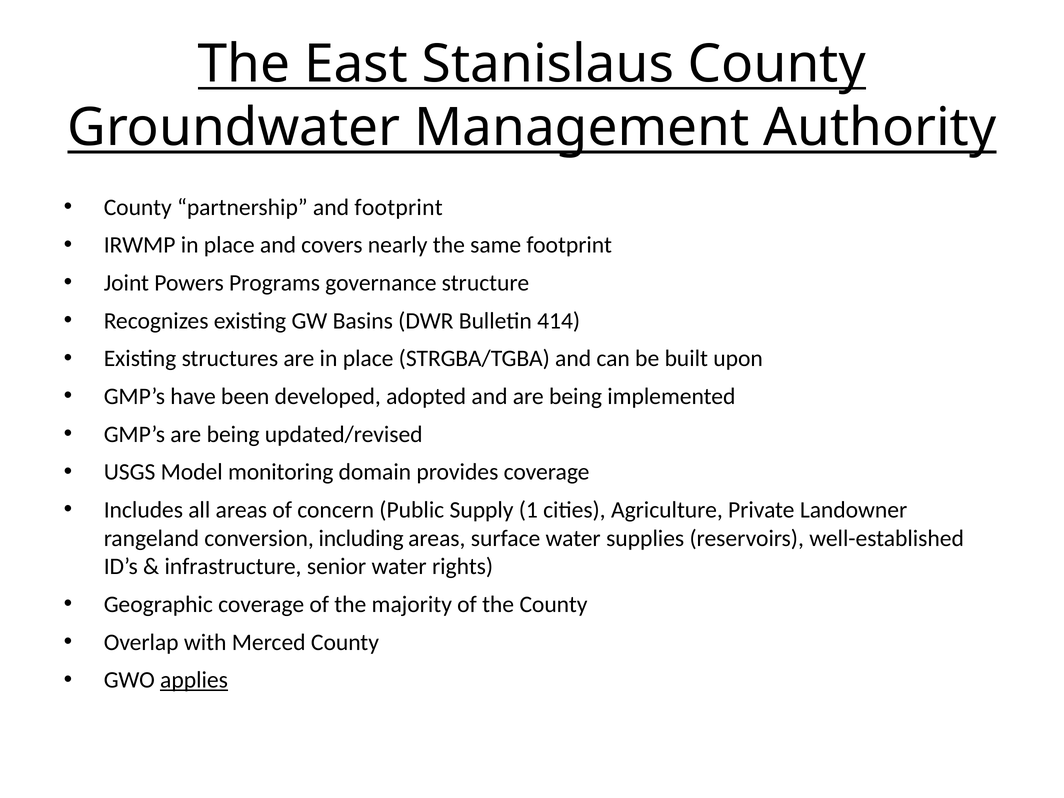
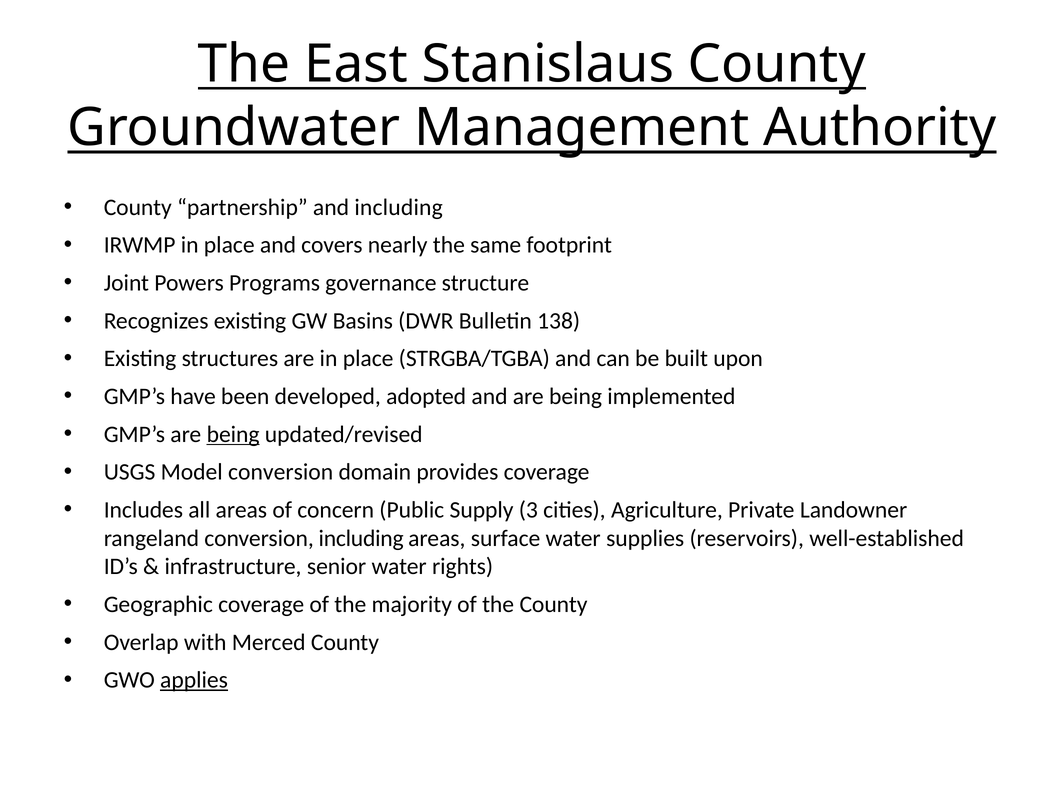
and footprint: footprint -> including (399, 207)
414: 414 -> 138 (559, 321)
being underline: none -> present (233, 434)
Model monitoring: monitoring -> conversion (281, 472)
1: 1 -> 3 (528, 510)
